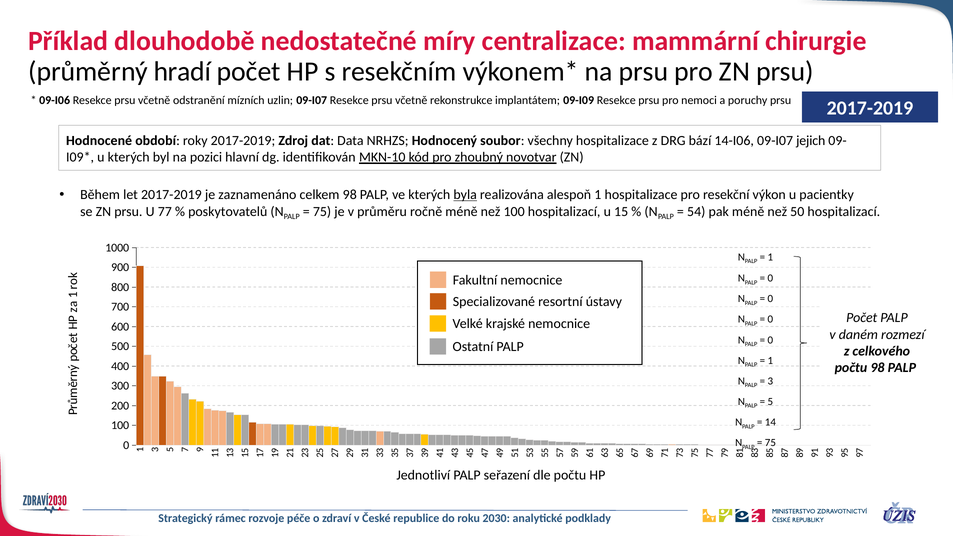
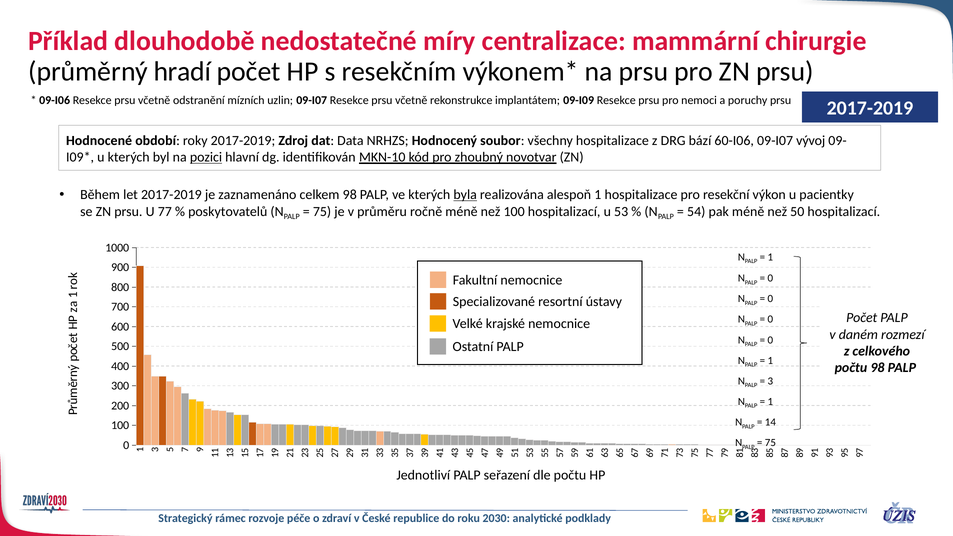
14-I06: 14-I06 -> 60-I06 (734, 141)
jejich: jejich -> vývoj (811, 141)
pozici underline: none -> present (206, 157)
15: 15 -> 53 (621, 211)
5: 5 -> 1 (770, 402)
